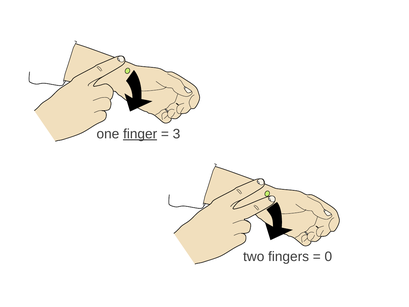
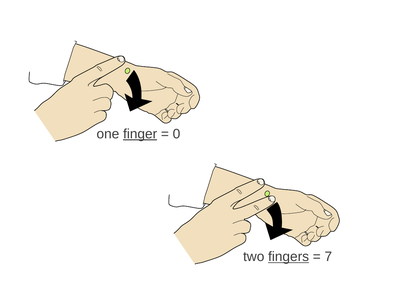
3: 3 -> 0 (176, 134)
fingers underline: none -> present (289, 257)
0: 0 -> 7 (328, 257)
